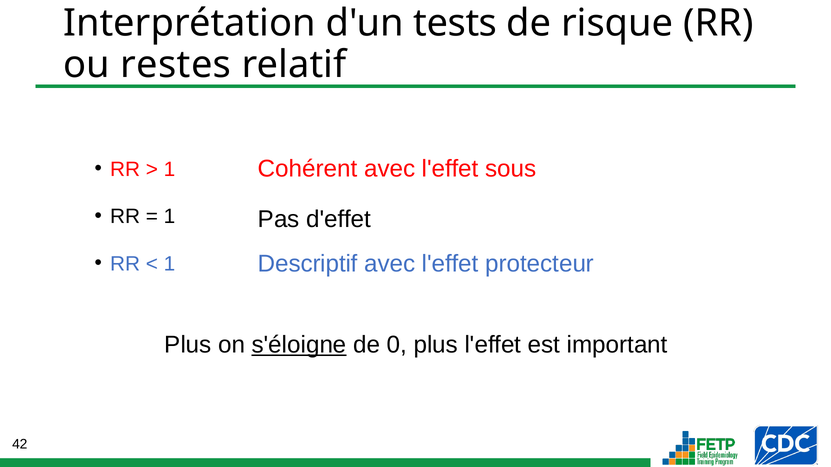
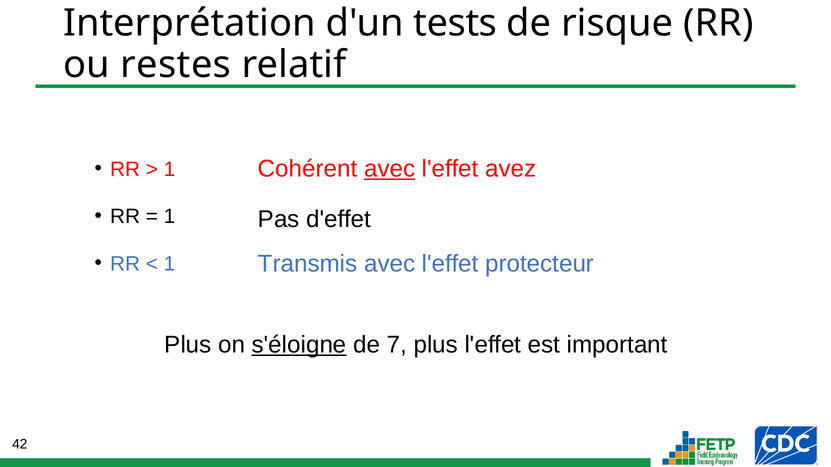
avec underline: none -> present (390, 169)
sous: sous -> avez (511, 169)
Descriptif: Descriptif -> Transmis (308, 264)
0: 0 -> 7 (397, 345)
